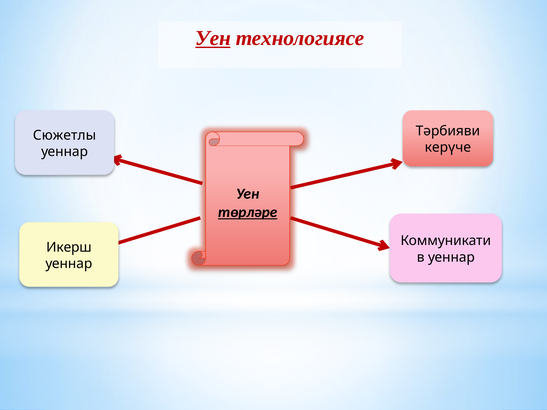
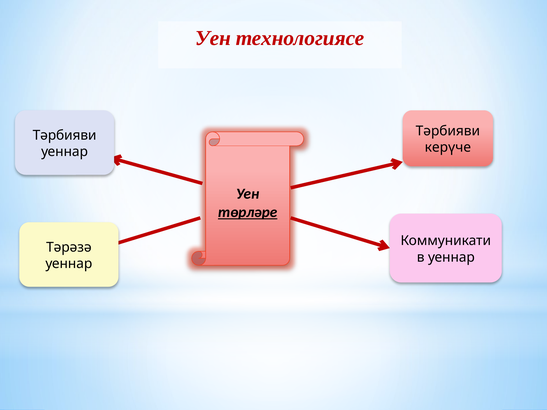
Уен underline: present -> none (213, 38)
Сюжетлы: Сюжетлы -> Тәрбияви (65, 135)
Икерш: Икерш -> Тәрәзә (69, 247)
